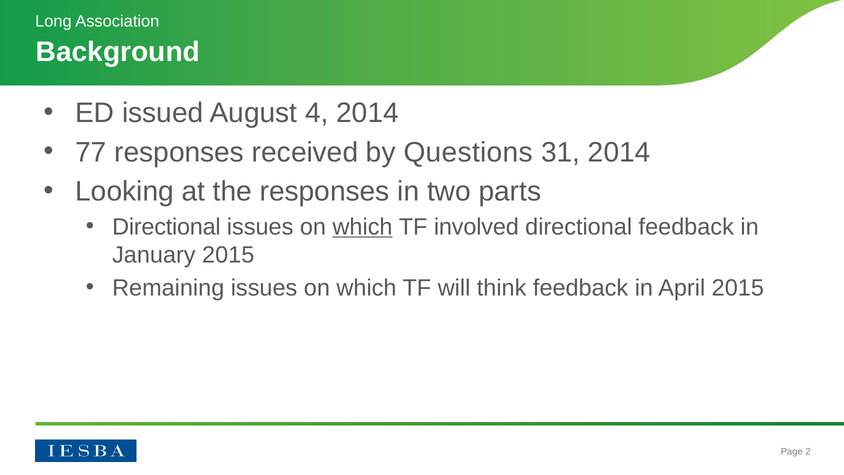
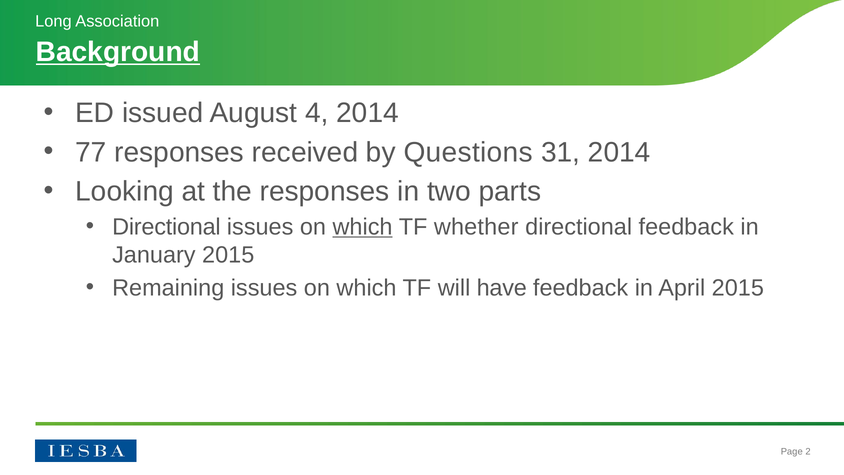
Background underline: none -> present (118, 52)
involved: involved -> whether (476, 227)
think: think -> have (502, 288)
